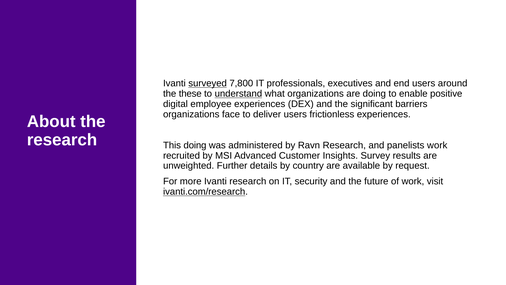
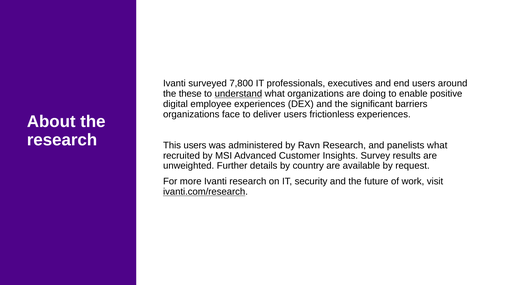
surveyed underline: present -> none (208, 83)
This doing: doing -> users (195, 145)
panelists work: work -> what (437, 145)
